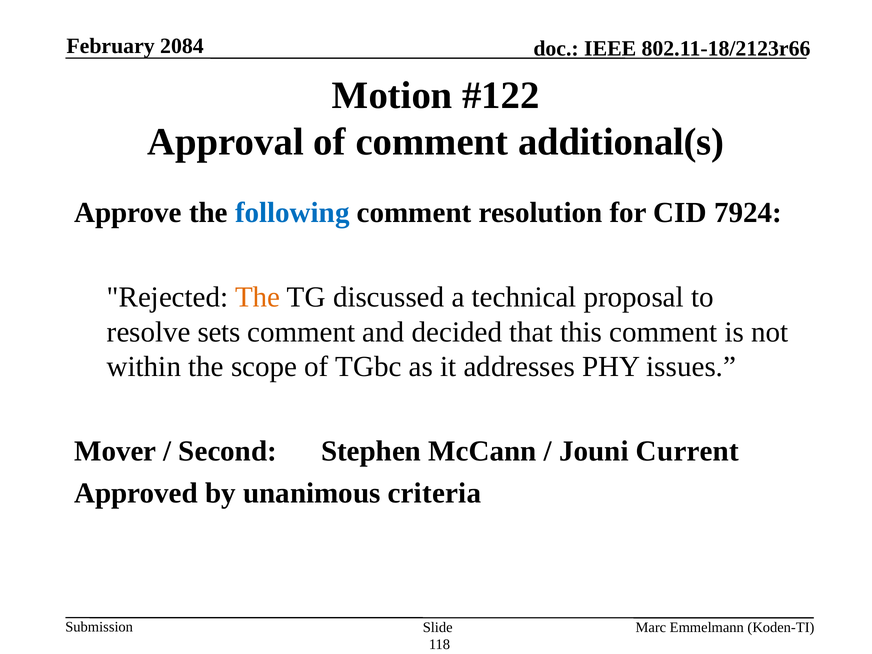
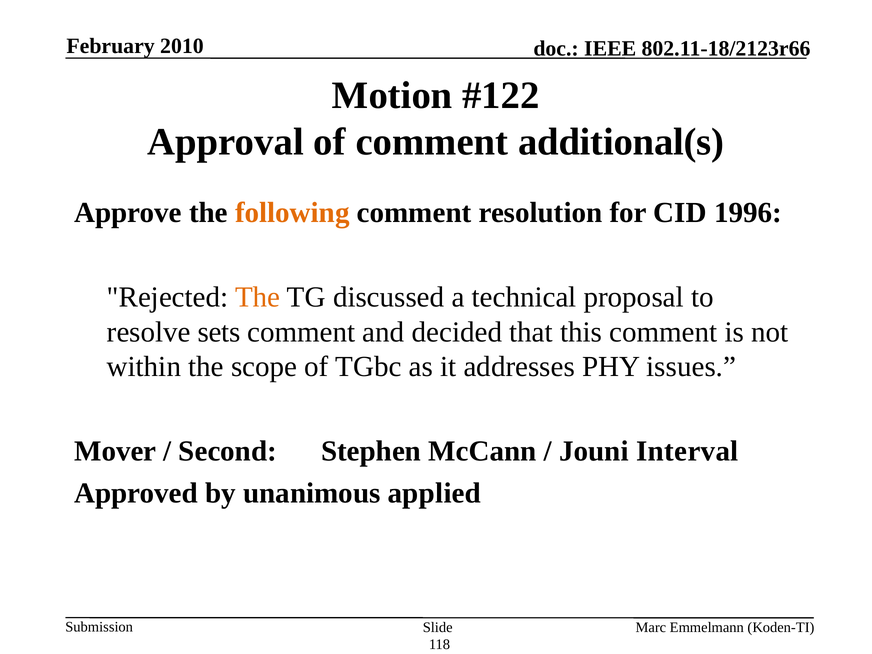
2084: 2084 -> 2010 (182, 46)
following colour: blue -> orange (292, 213)
7924: 7924 -> 1996 (748, 213)
Current: Current -> Interval (687, 451)
criteria: criteria -> applied (434, 493)
